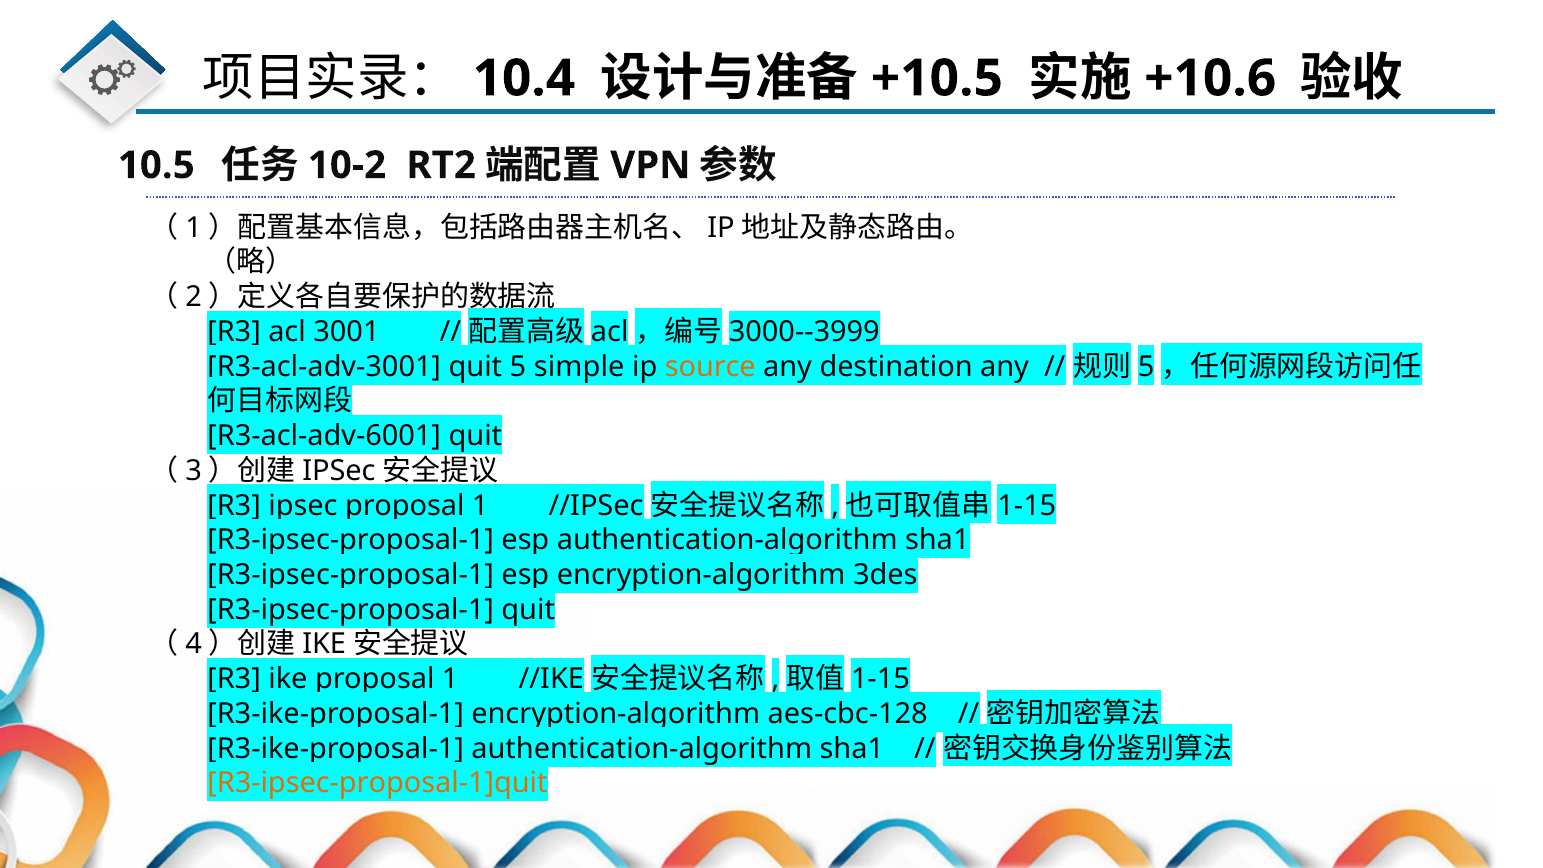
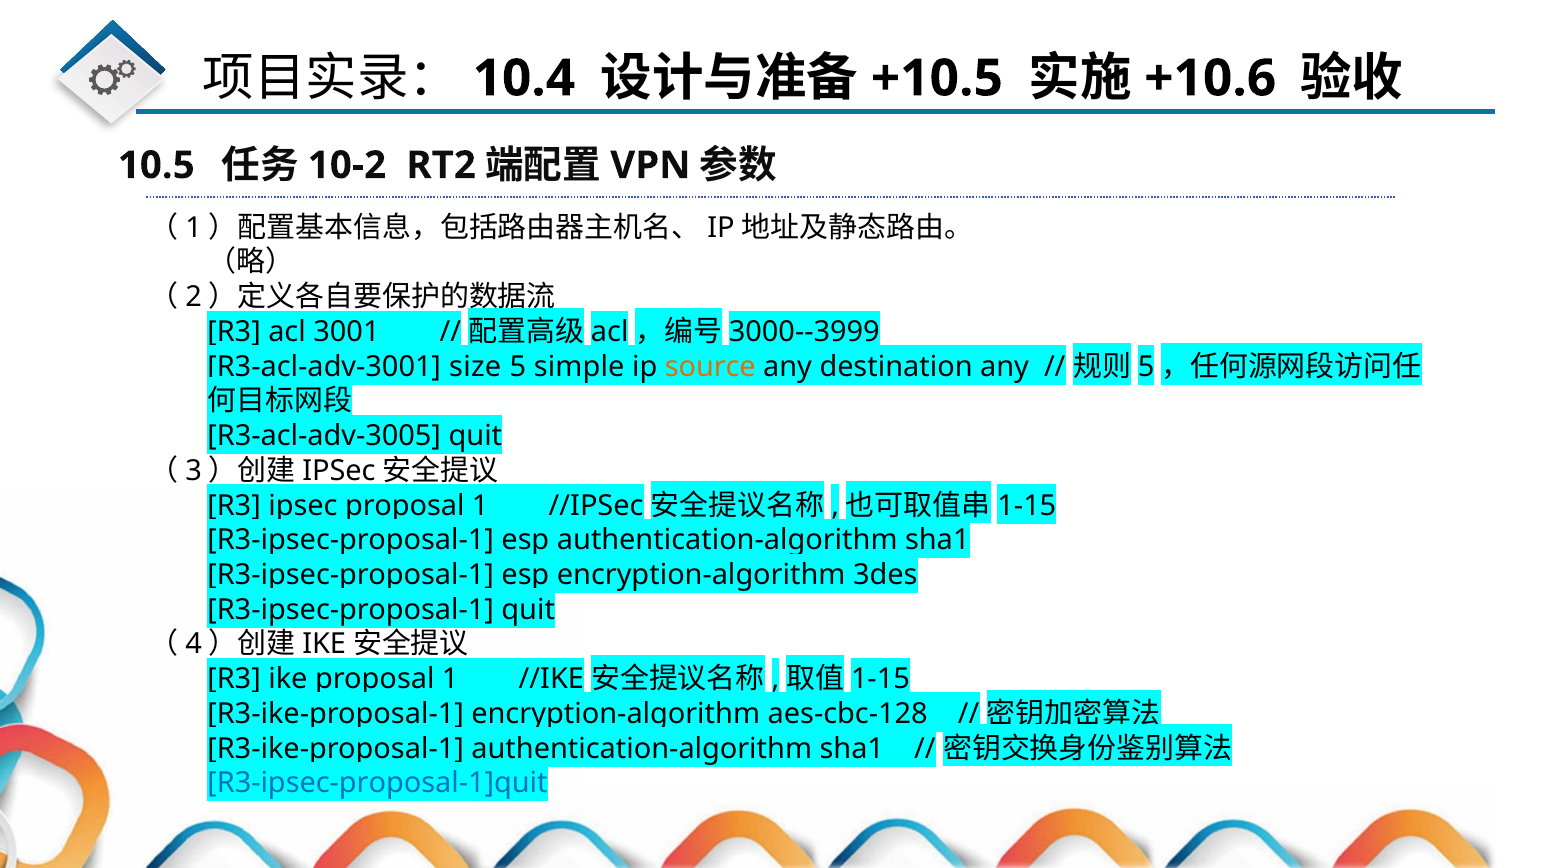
quit: quit -> size (475, 367)
R3-acl-adv-6001: R3-acl-adv-6001 -> R3-acl-adv-3005 (324, 436)
R3-ipsec-proposal-1]quit colour: orange -> blue (377, 783)
